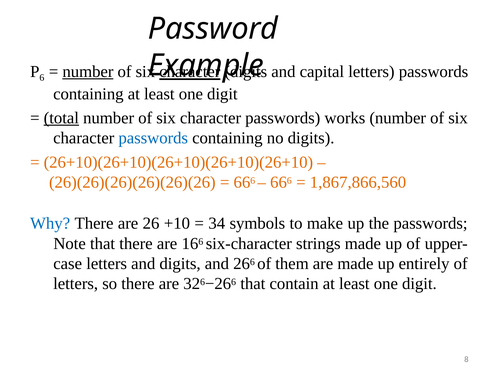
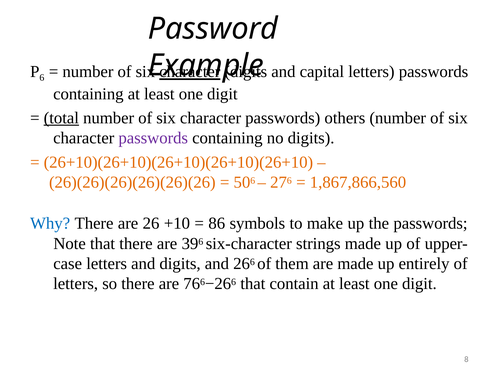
number underline: present -> none (88, 72)
works: works -> others (345, 118)
passwords colour: blue -> purple (153, 138)
66: 66 -> 50 (242, 182)
66: 66 -> 27 (279, 182)
34: 34 -> 86 (217, 224)
16: 16 -> 39 (190, 244)
32: 32 -> 76 (192, 284)
